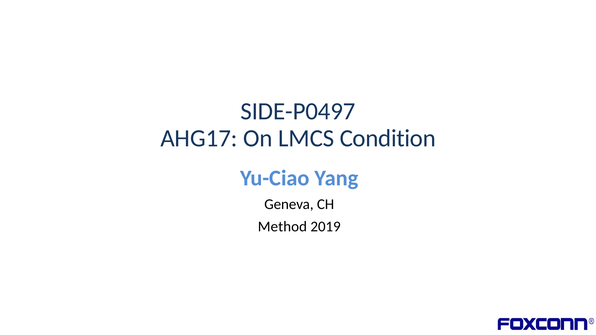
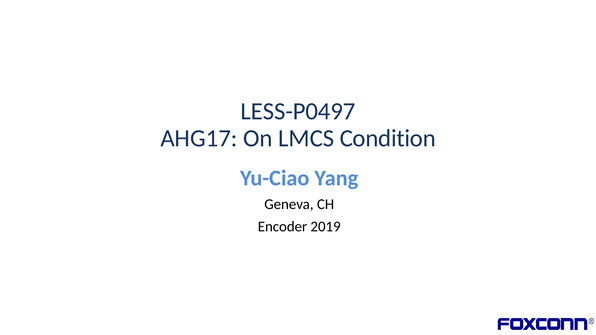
SIDE-P0497: SIDE-P0497 -> LESS-P0497 (298, 111)
Method: Method -> Encoder (282, 227)
